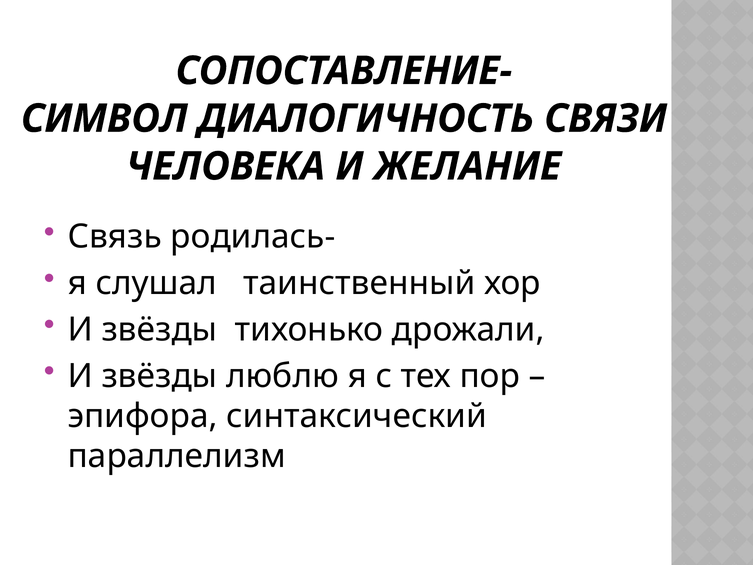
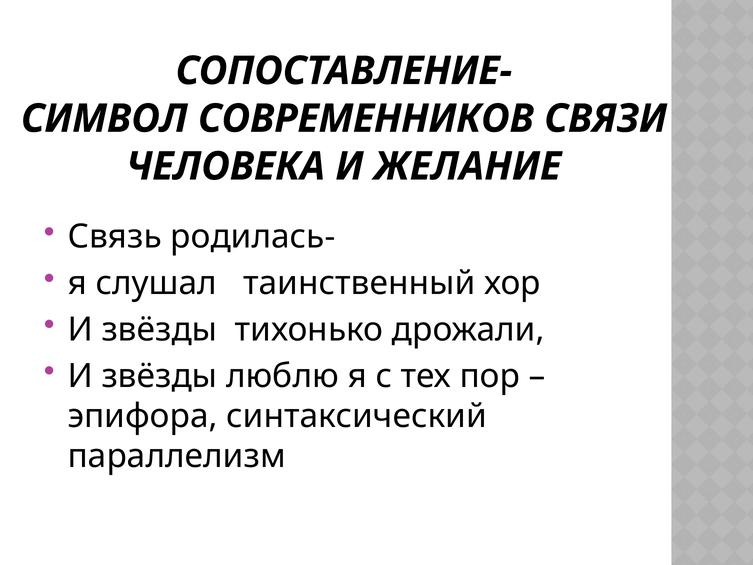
ДИАЛОГИЧНОСТЬ: ДИАЛОГИЧНОСТЬ -> СОВРЕМЕННИКОВ (366, 119)
